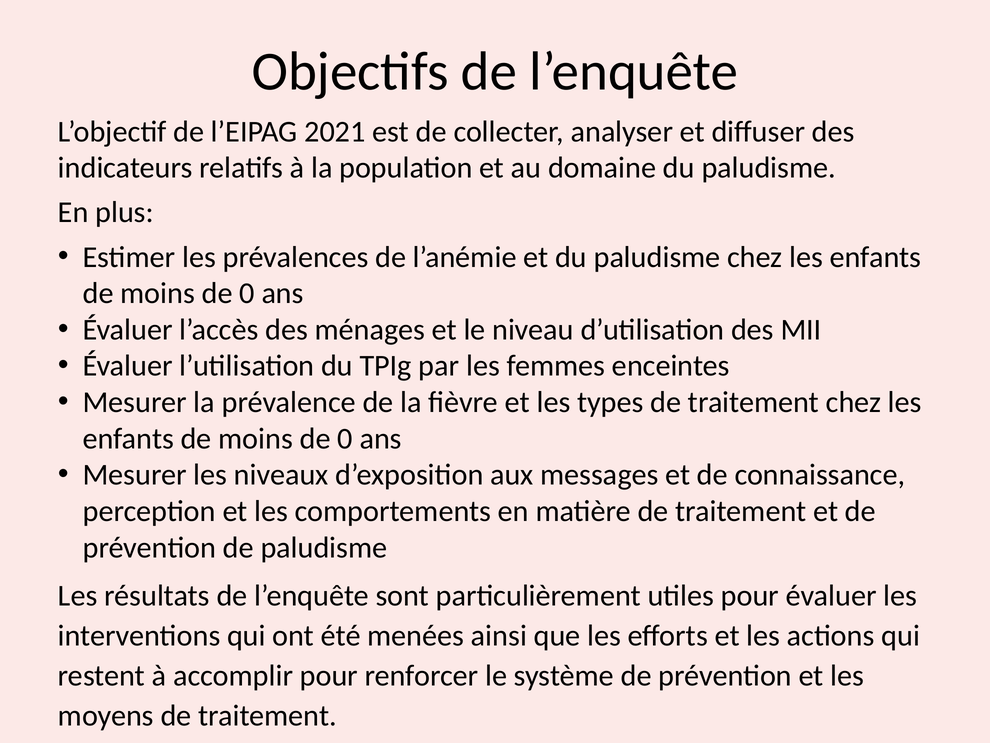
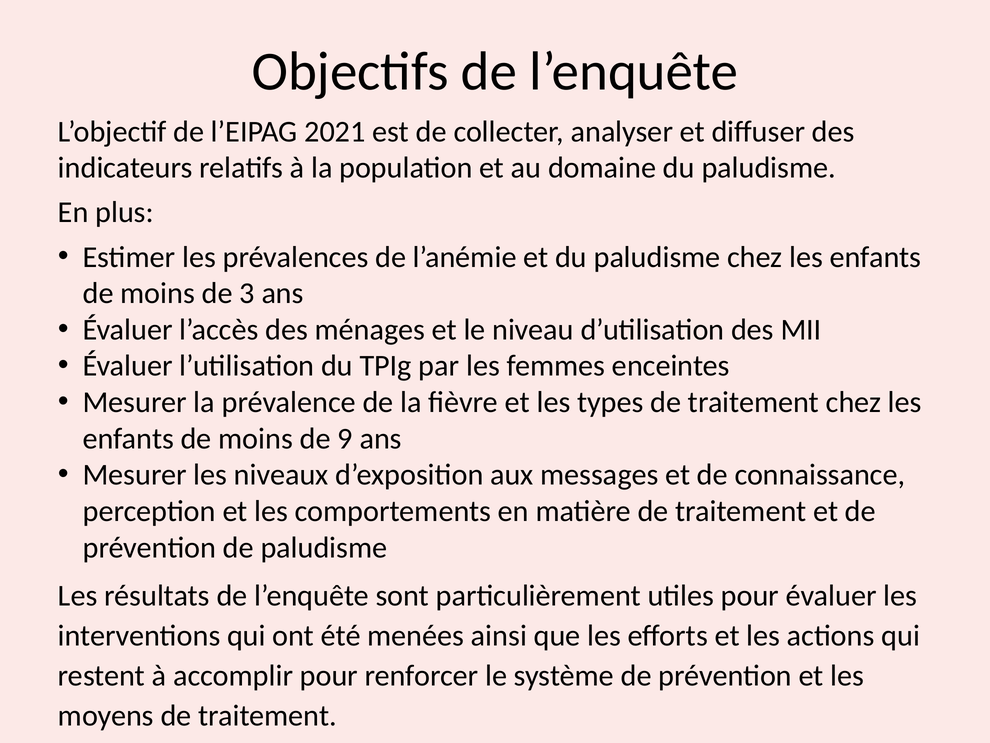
0: 0 -> 3 (247, 293)
0: 0 -> 9 (345, 438)
